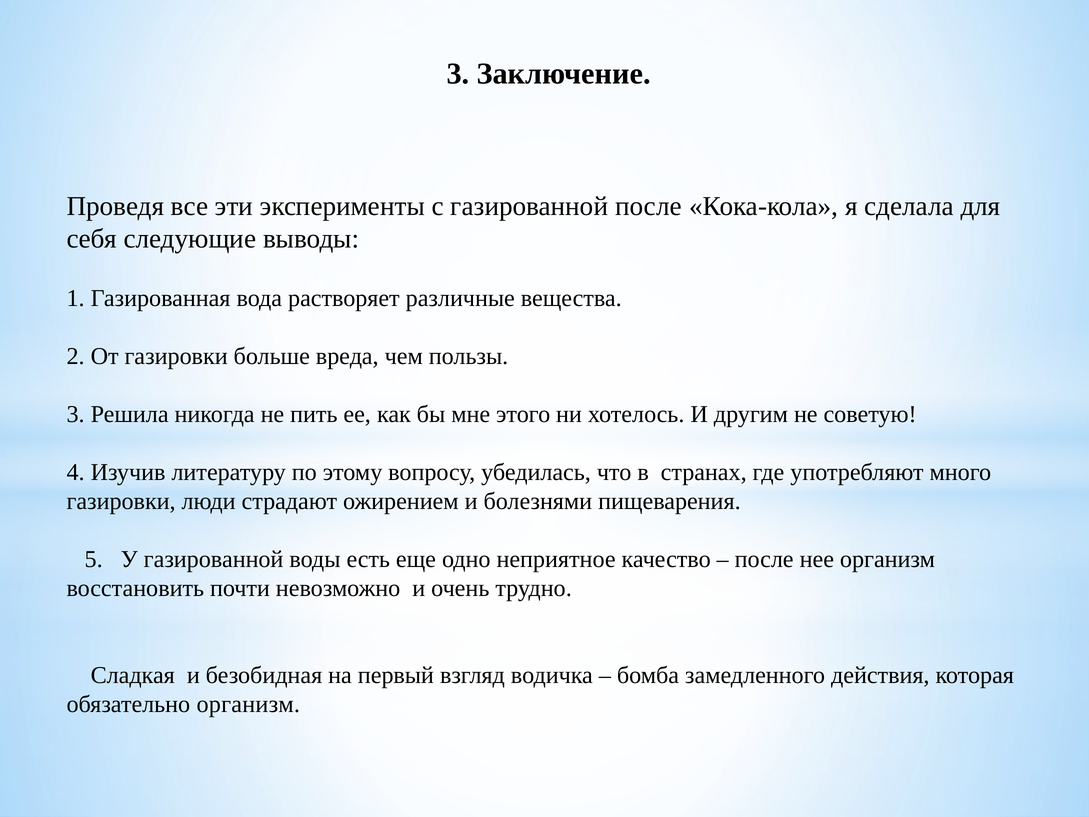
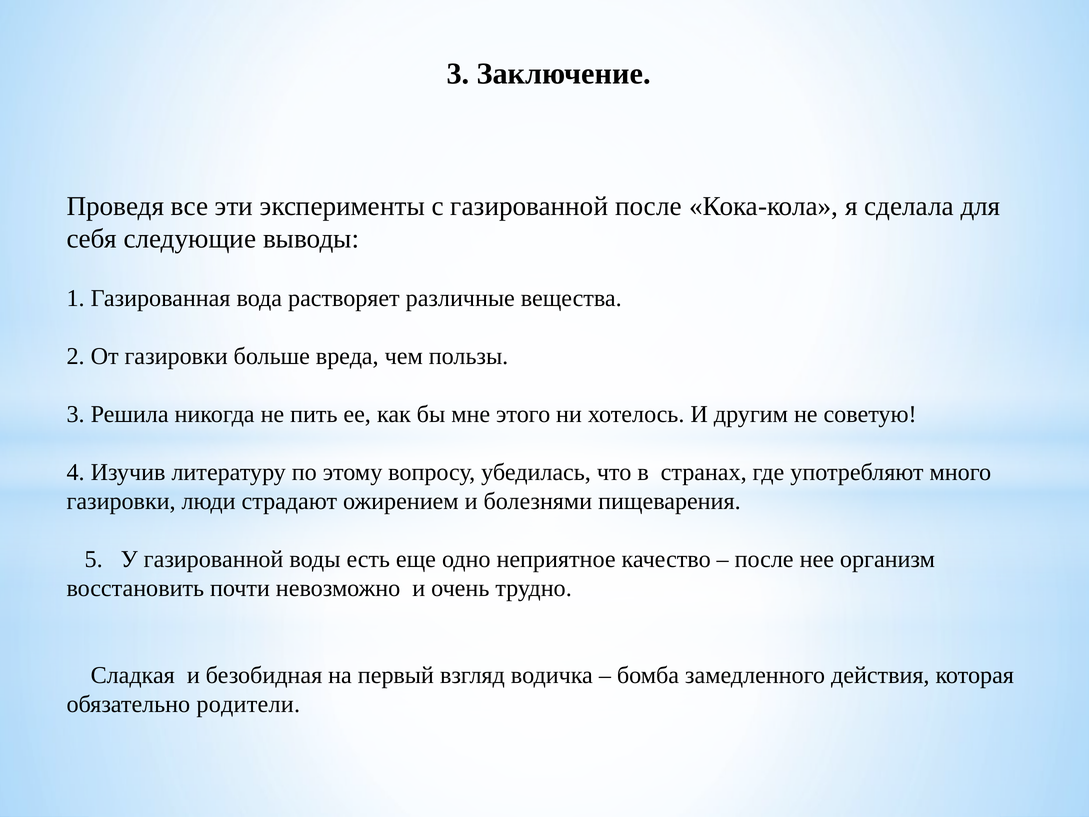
обязательно организм: организм -> родители (248, 704)
